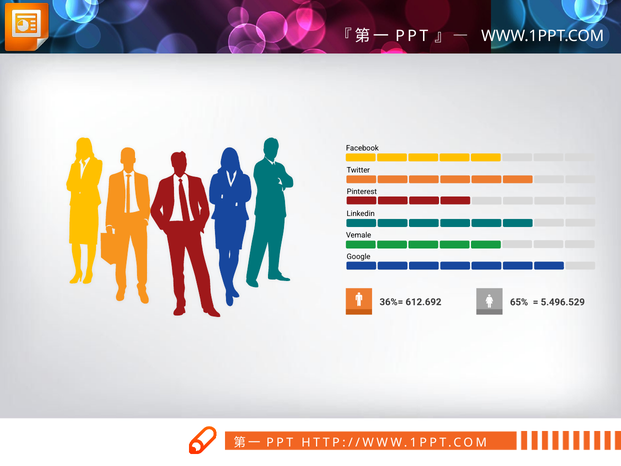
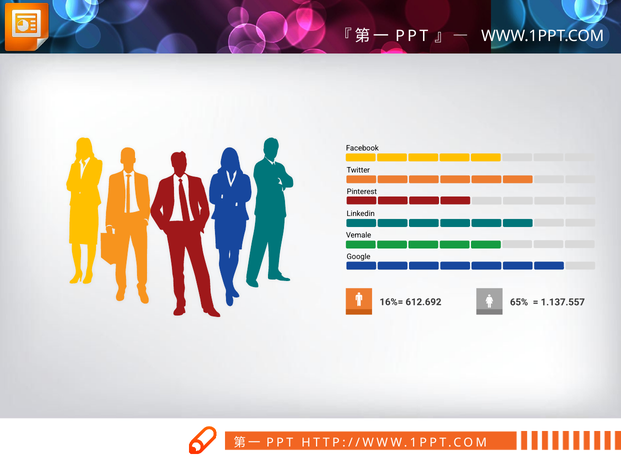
36%=: 36%= -> 16%= (391, 302)
5.496.529: 5.496.529 -> 1.137.557 (563, 302)
